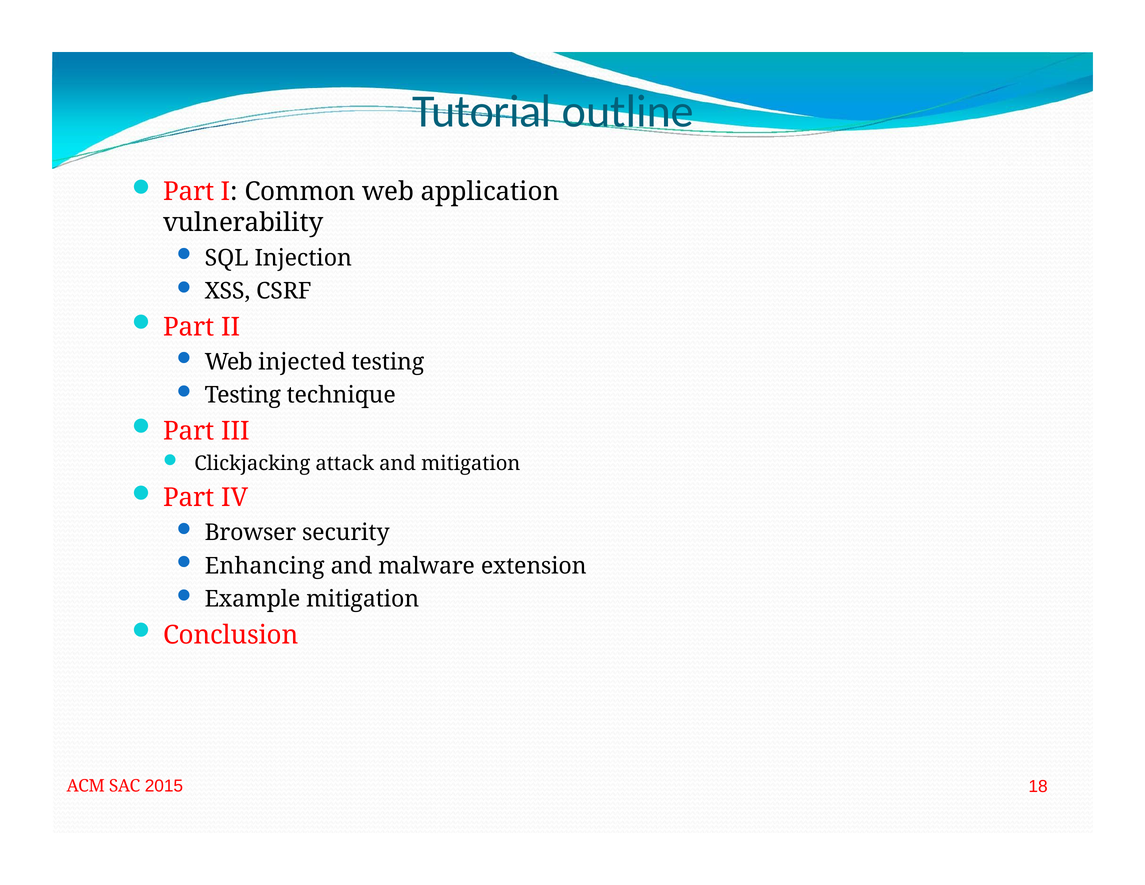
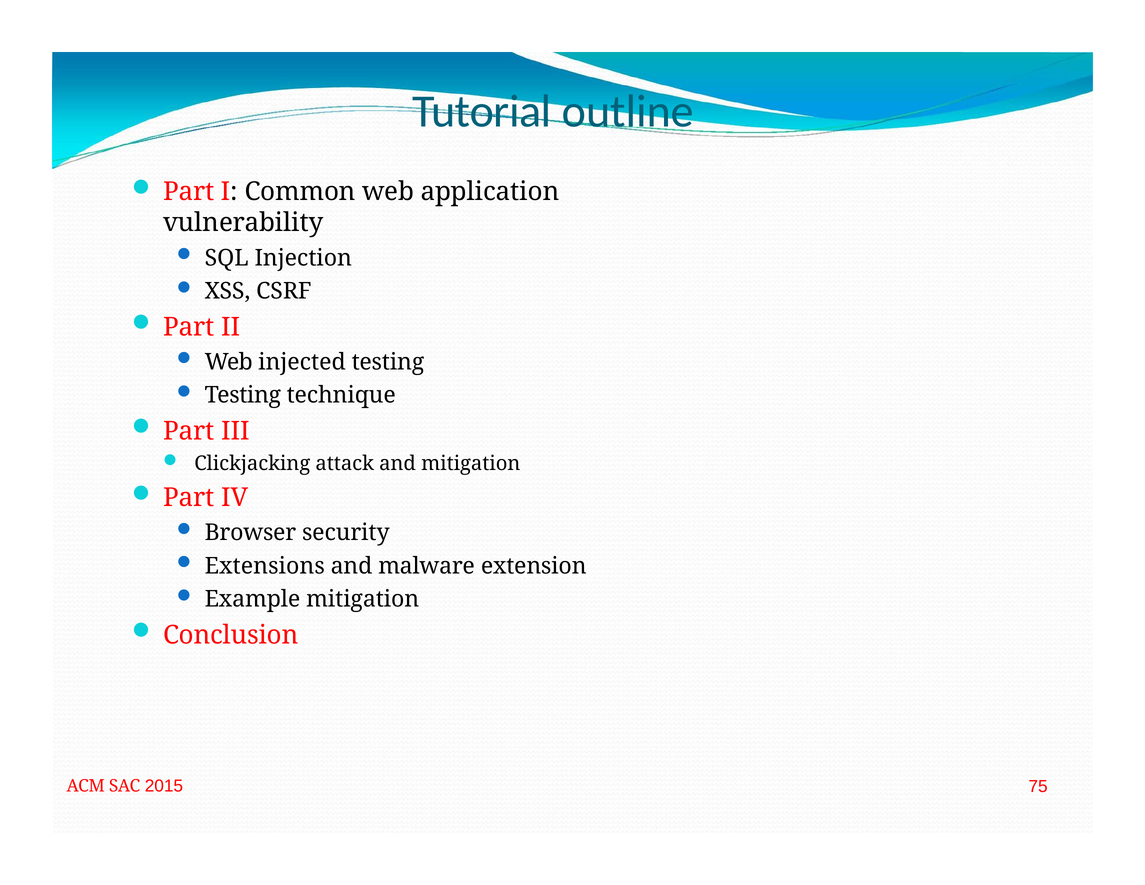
Enhancing: Enhancing -> Extensions (265, 566)
18: 18 -> 75 (1038, 786)
